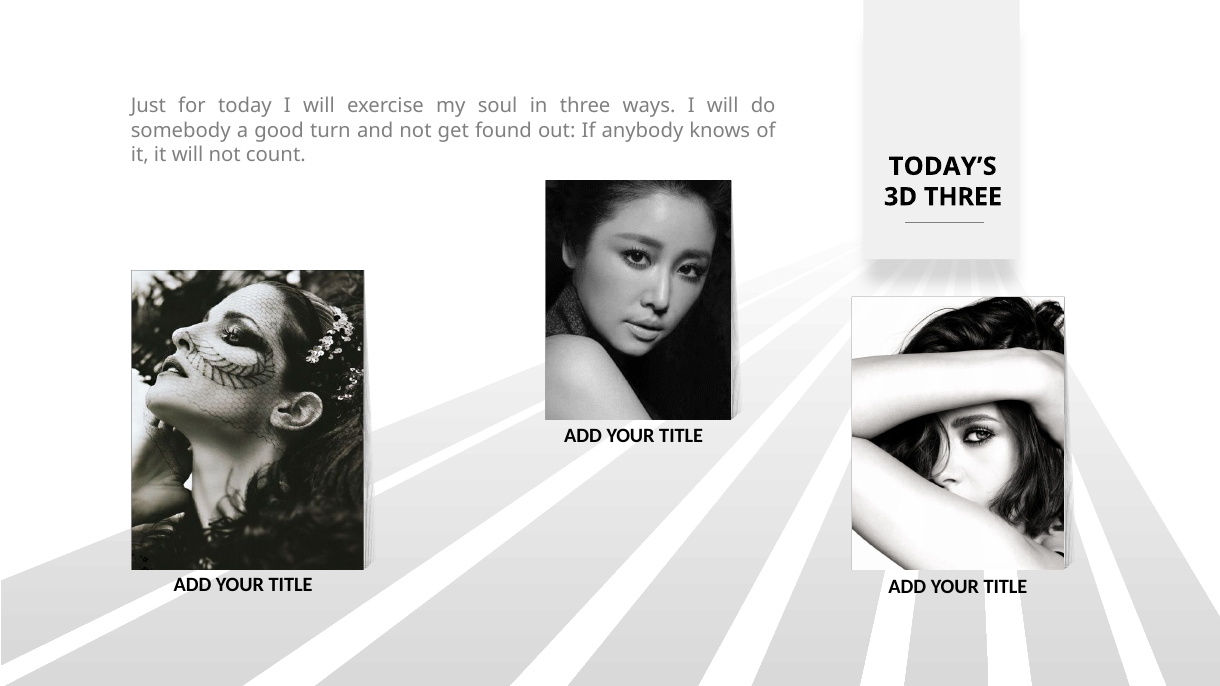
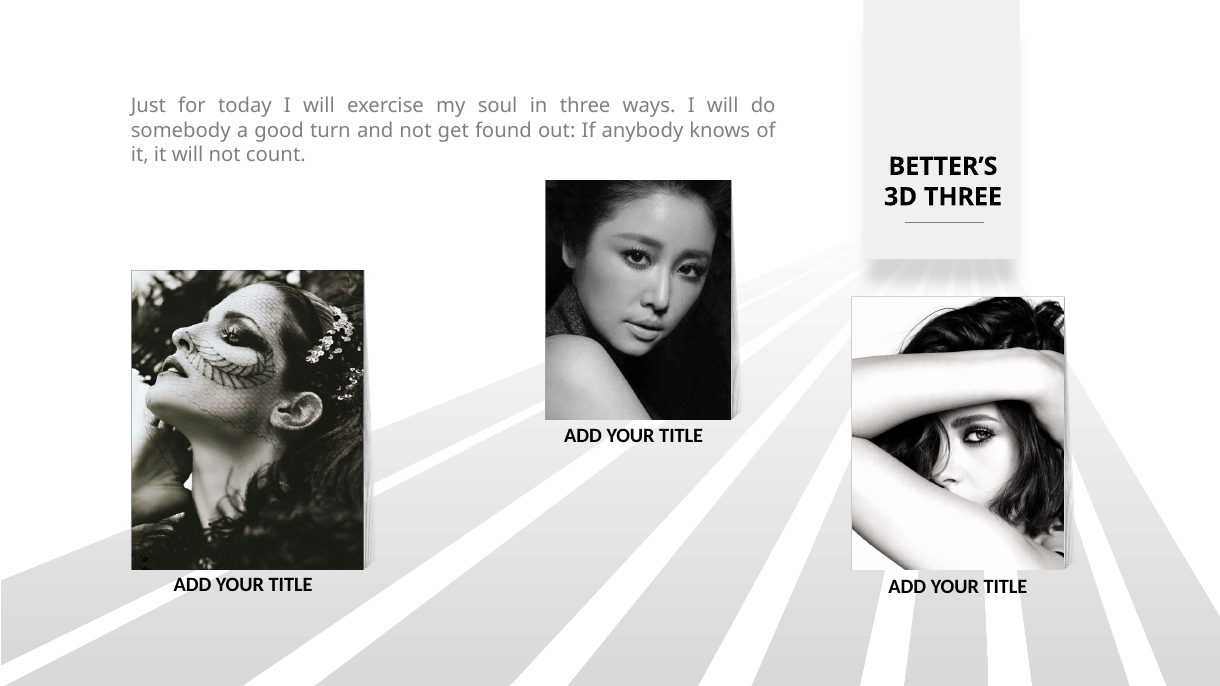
TODAY’S: TODAY’S -> BETTER’S (943, 167)
